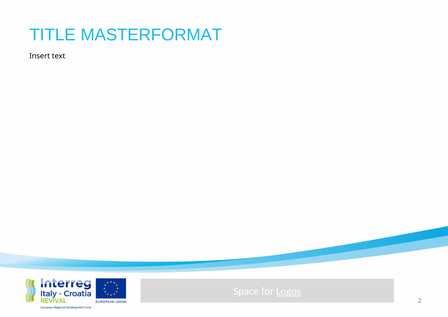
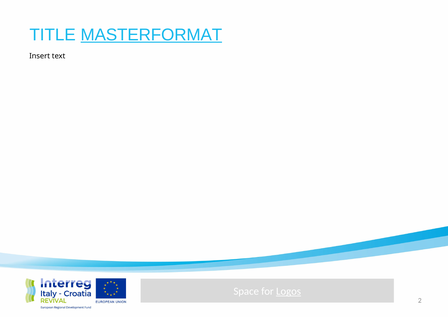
MASTERFORMAT underline: none -> present (151, 35)
